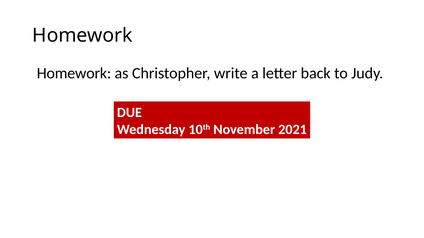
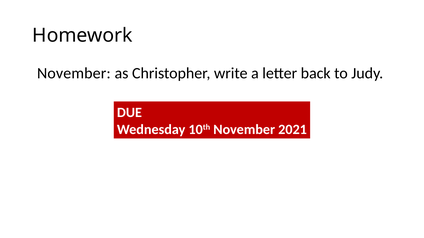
Homework: Homework -> November (74, 74)
